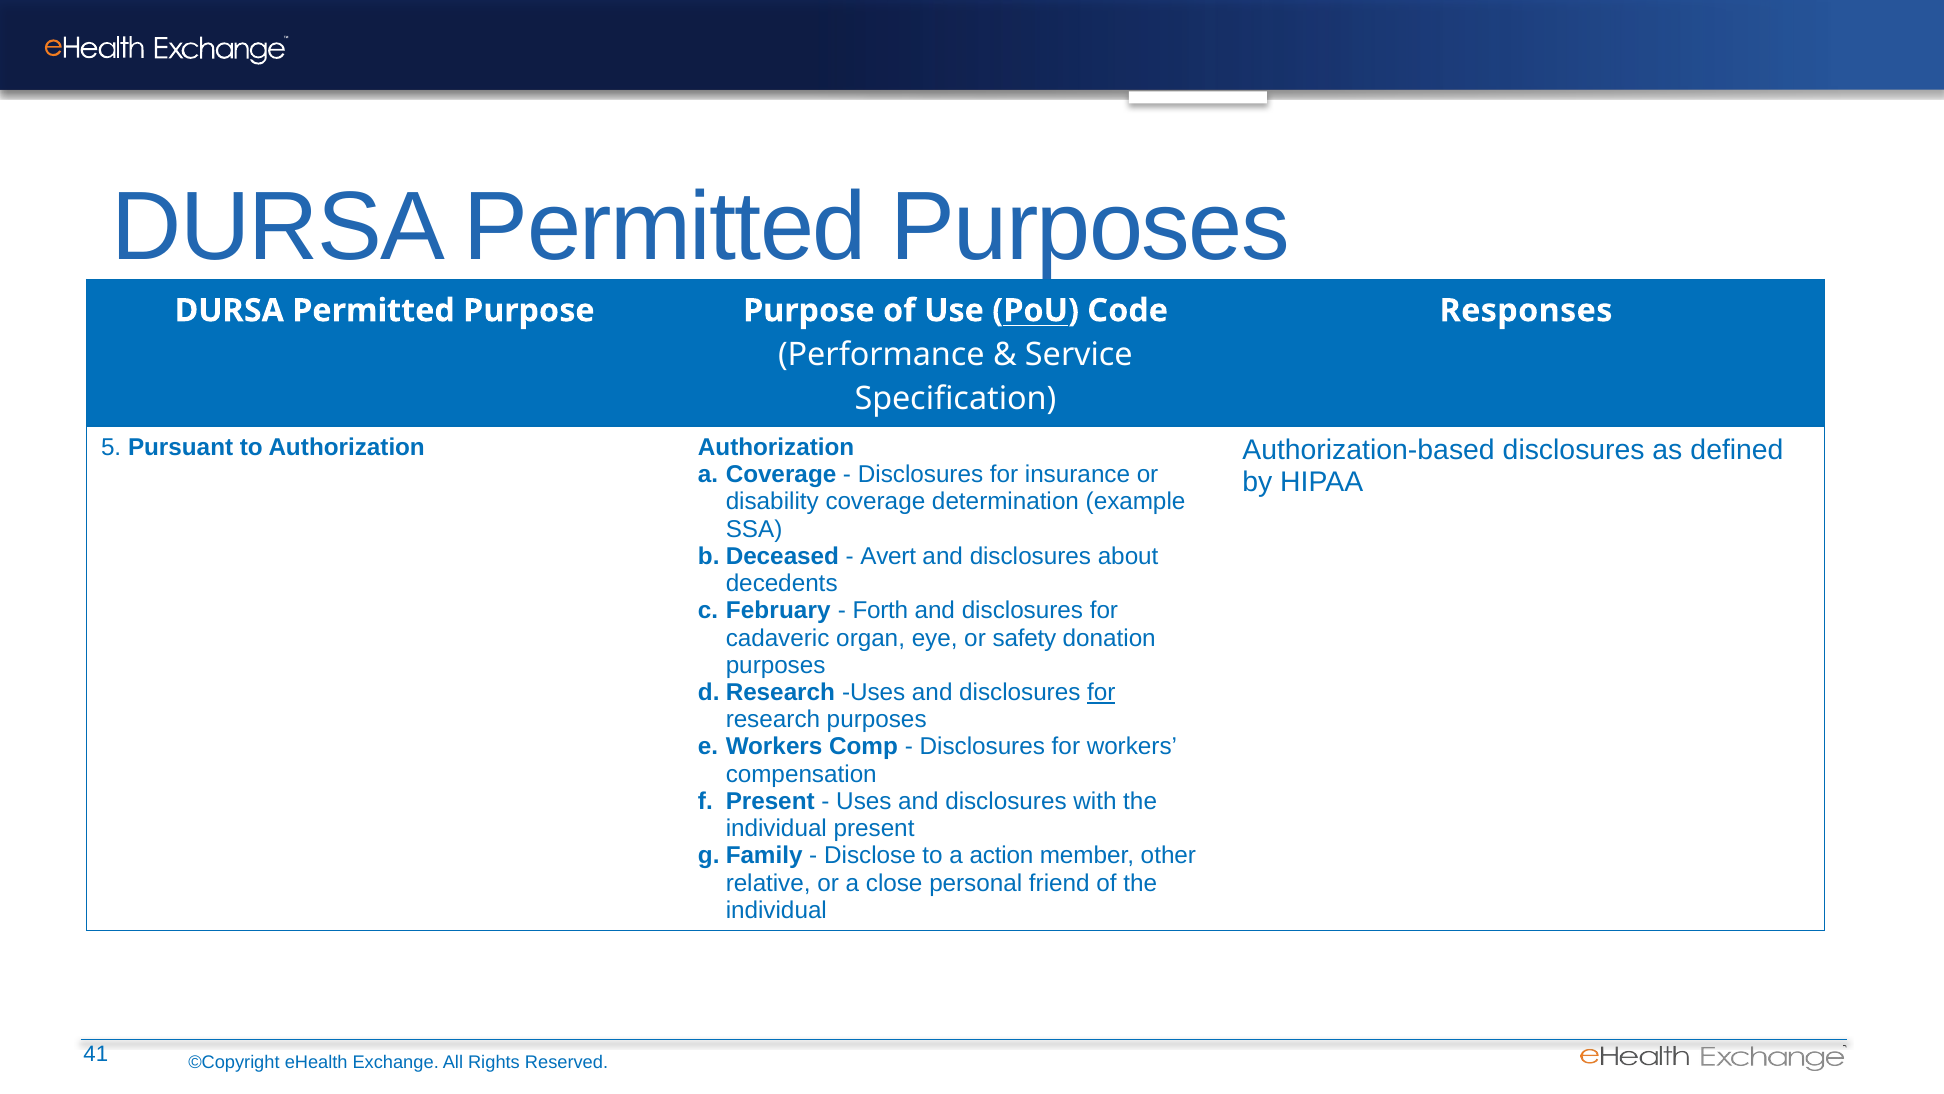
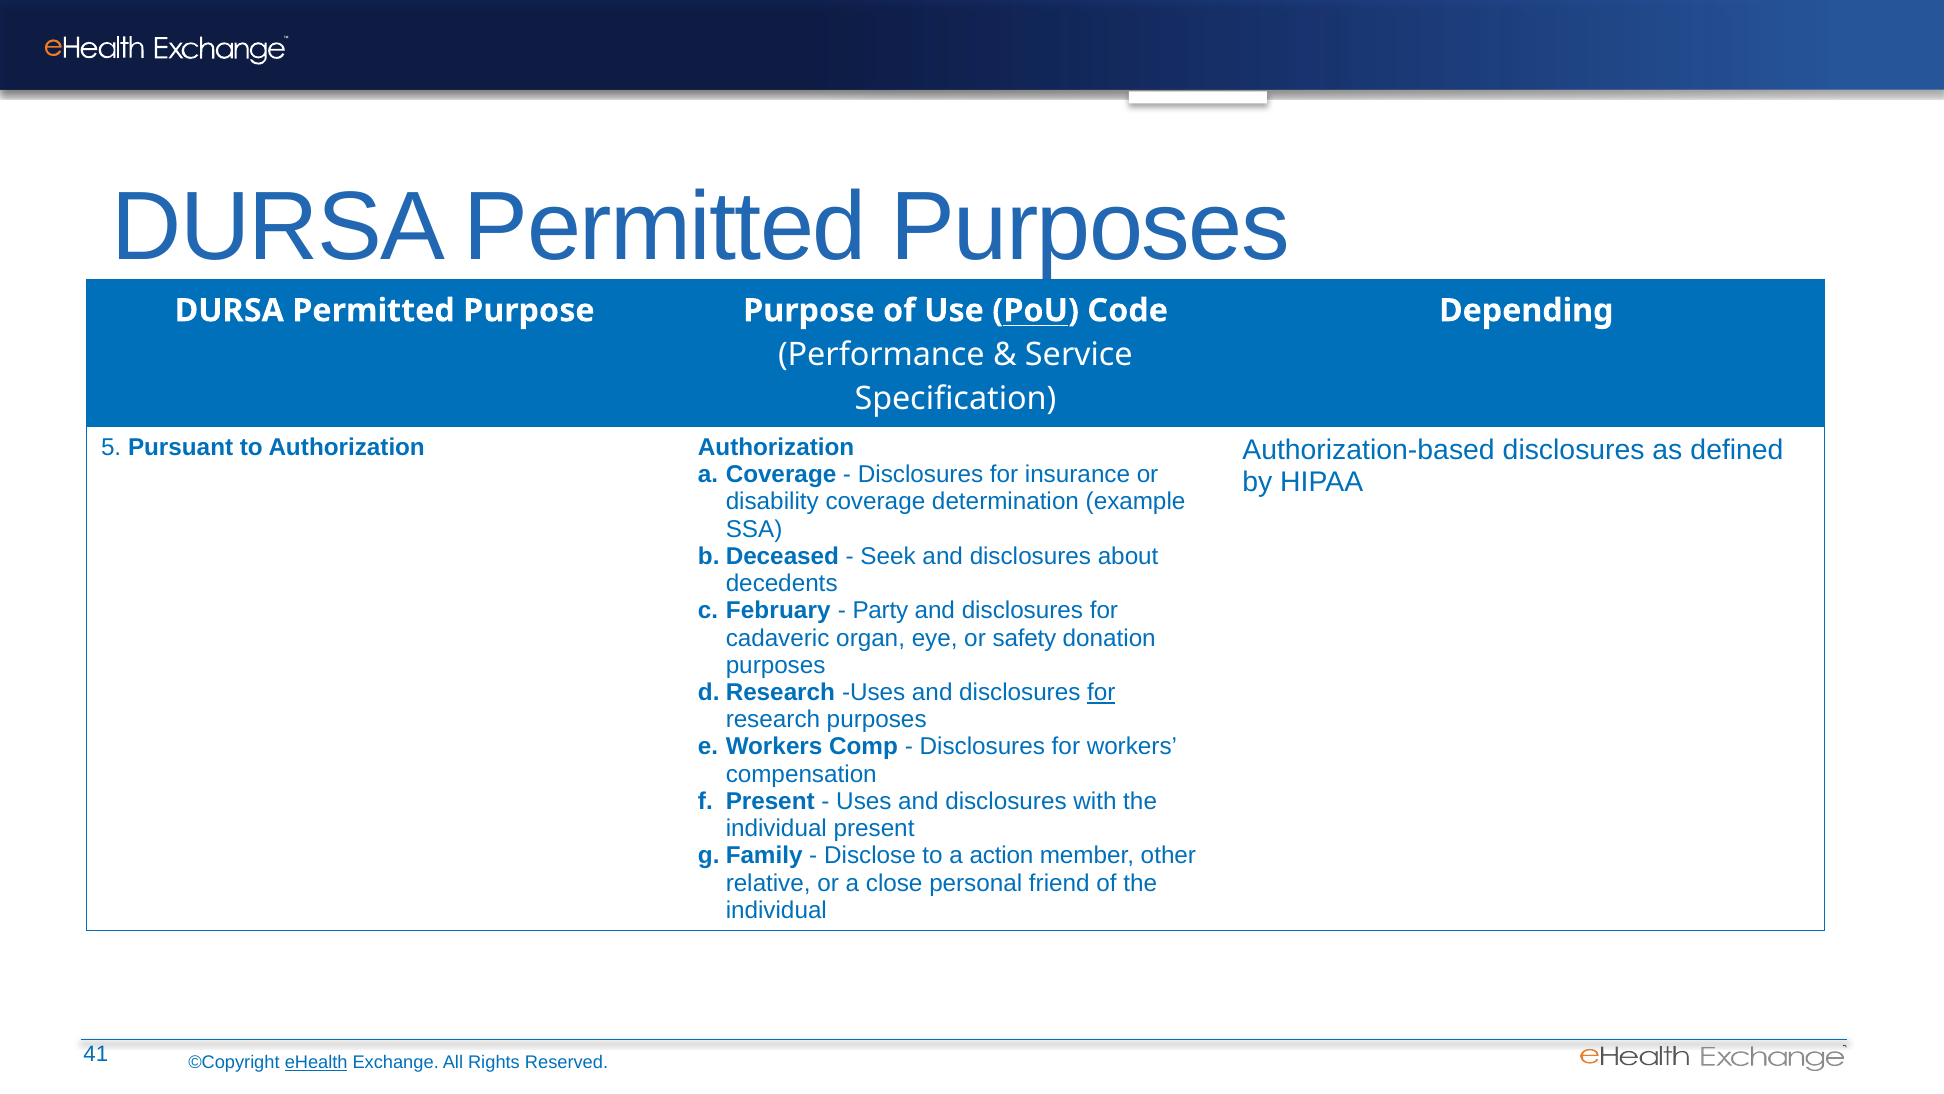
Responses: Responses -> Depending (1526, 310)
Avert: Avert -> Seek (888, 556)
Forth: Forth -> Party (880, 611)
eHealth underline: none -> present (316, 1062)
